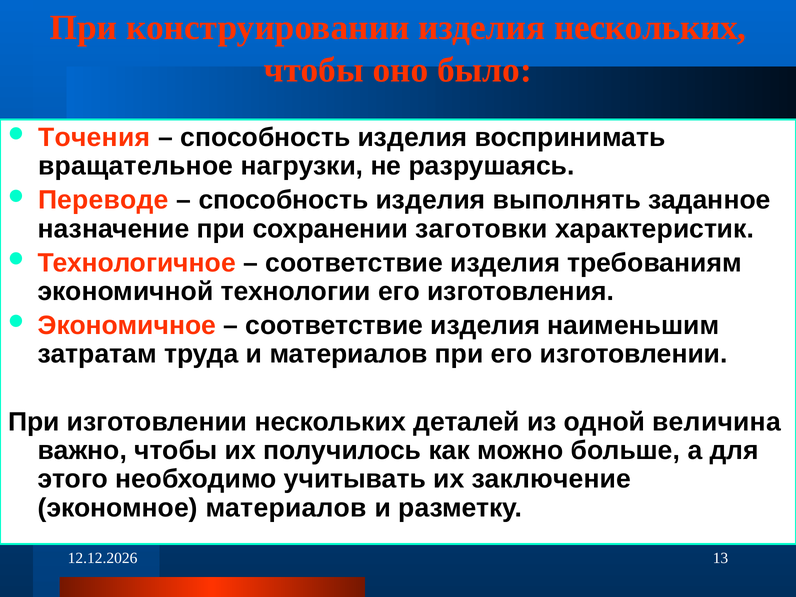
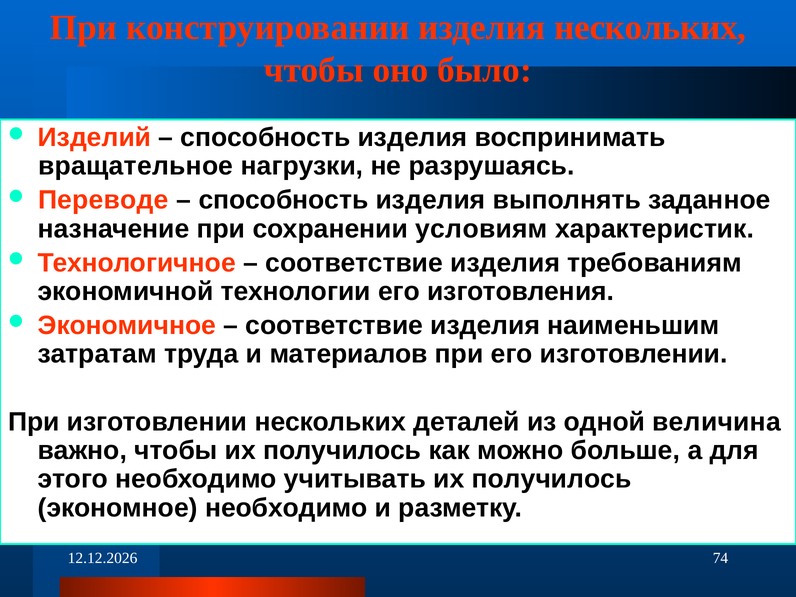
Точения: Точения -> Изделий (94, 138)
заготовки: заготовки -> условиям (481, 229)
учитывать их заключение: заключение -> получилось (551, 479)
экономное материалов: материалов -> необходимо (286, 508)
13: 13 -> 74 (720, 558)
